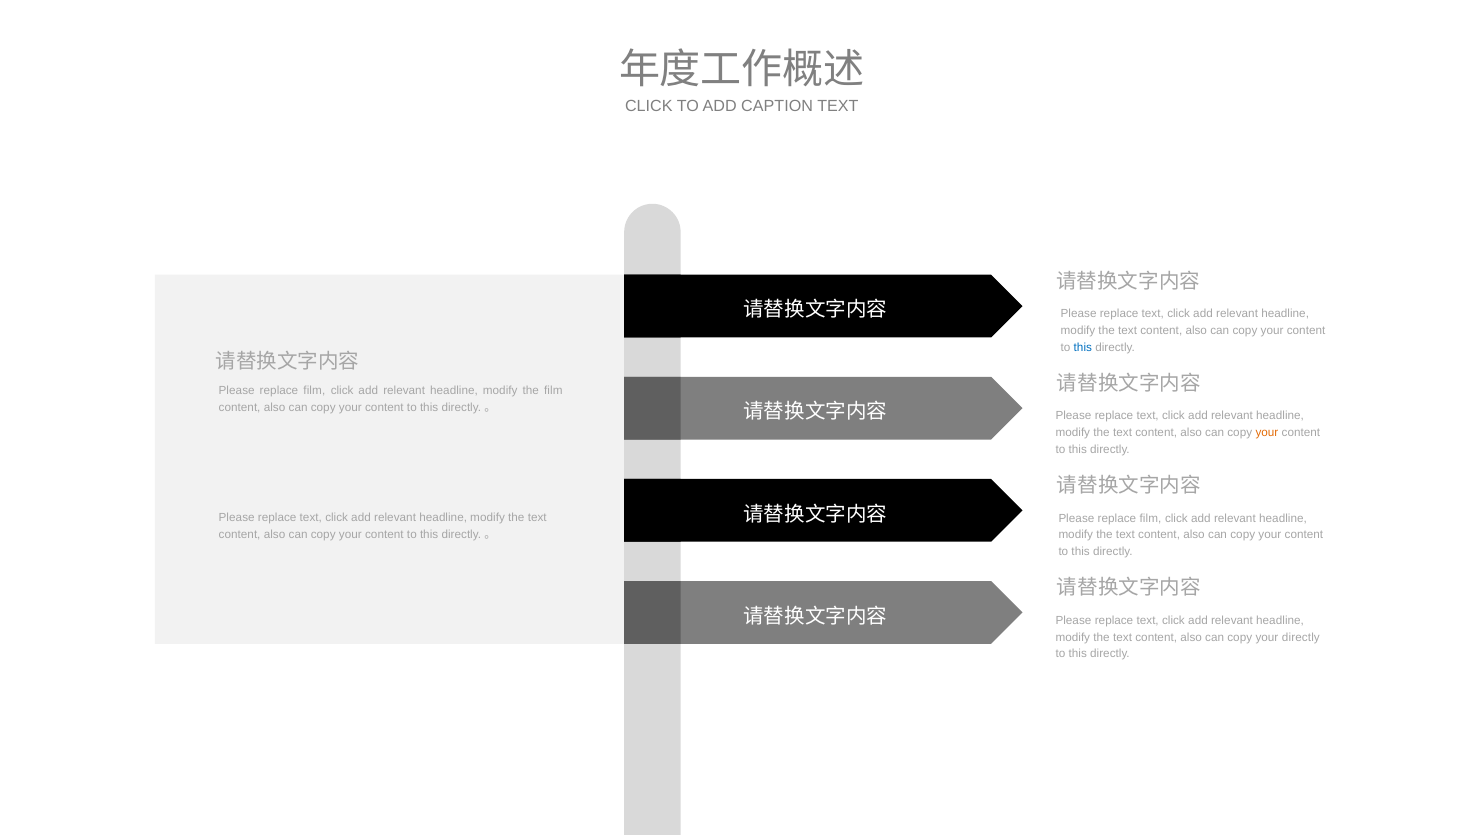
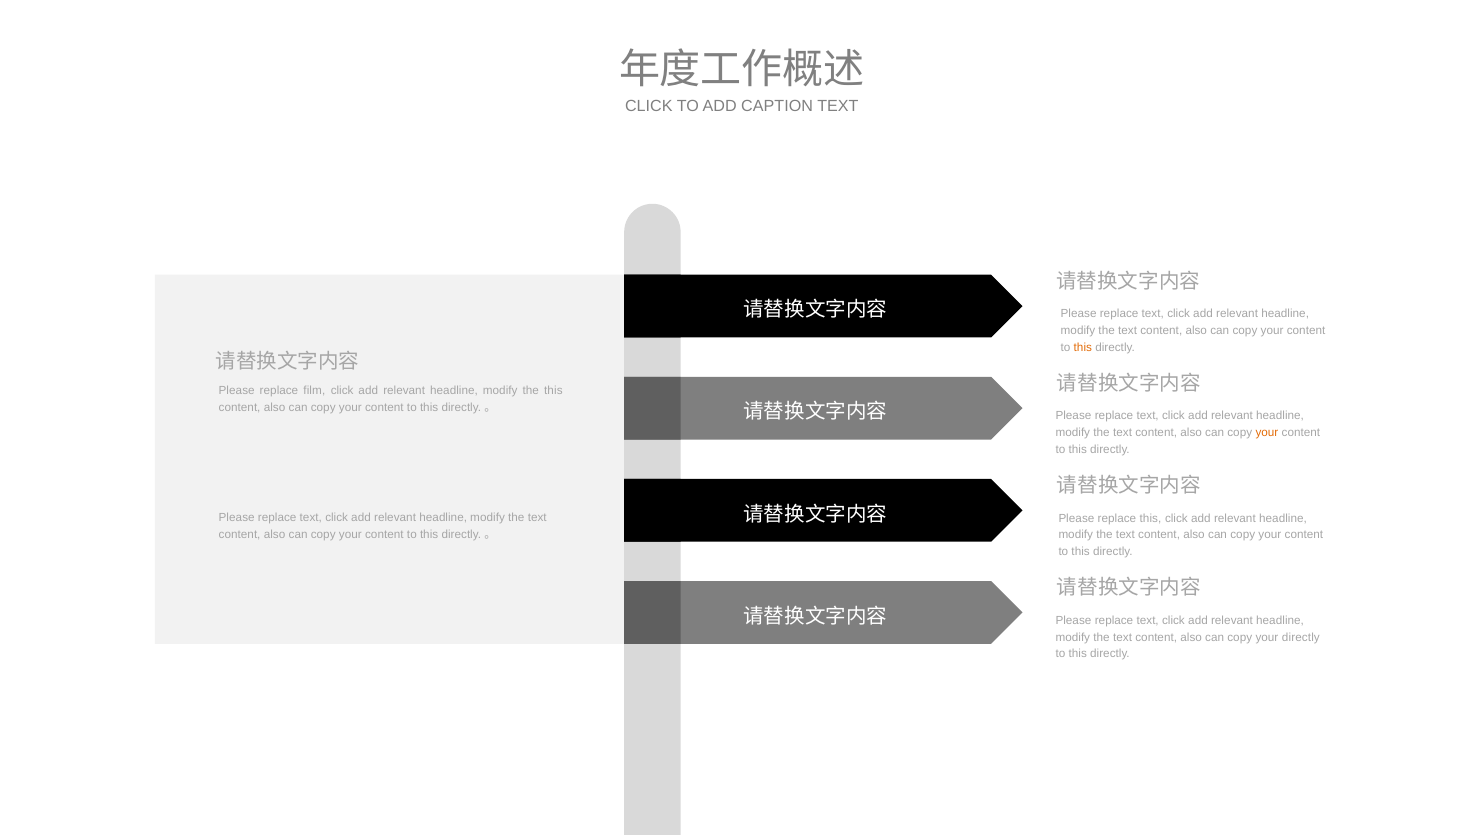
this colour: blue -> orange (1083, 347)
the film: film -> this (553, 390)
film: film -> this (1151, 518)
